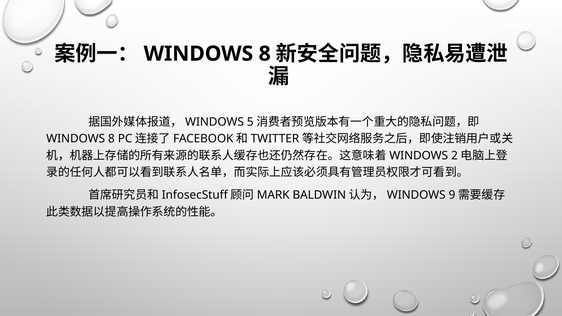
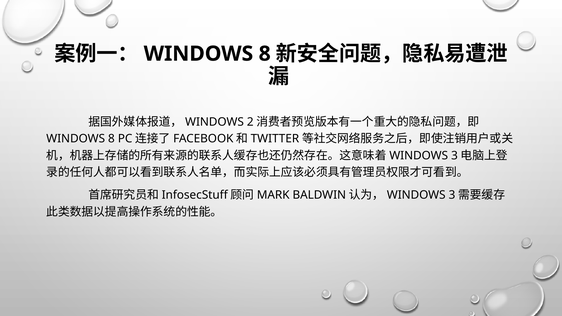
5: 5 -> 2 (250, 122)
2: 2 -> 3 (454, 156)
9: 9 -> 3 (452, 195)
